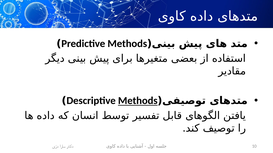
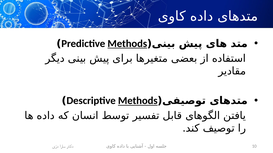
Methods underline: none -> present (127, 44)
